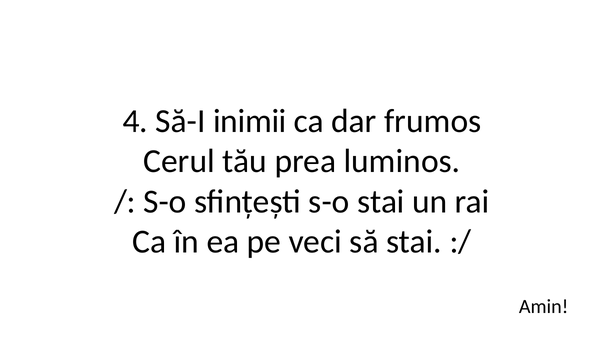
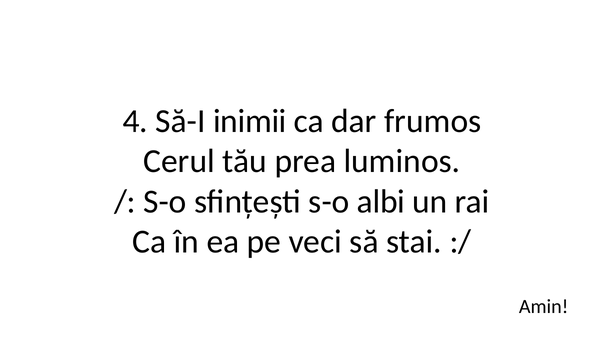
s-o stai: stai -> albi (381, 201)
